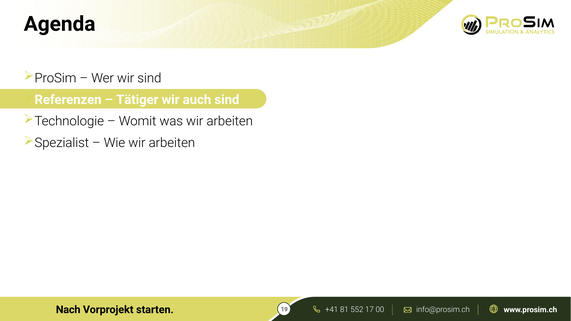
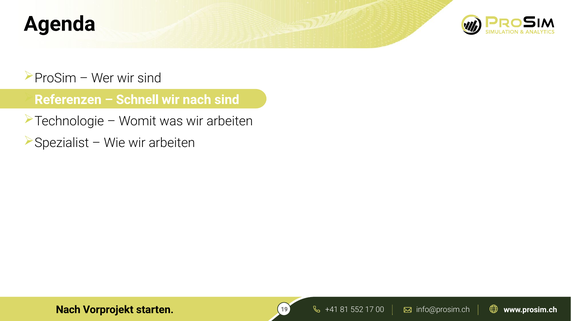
Tätiger: Tätiger -> Schnell (137, 100)
wir auch: auch -> nach (197, 100)
